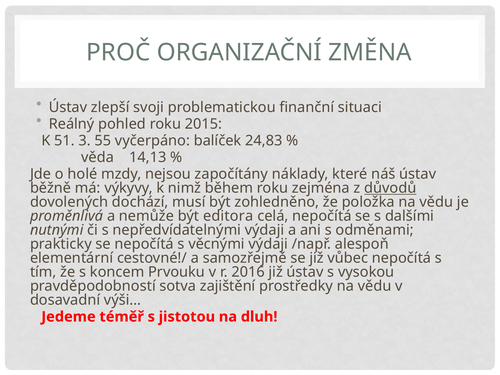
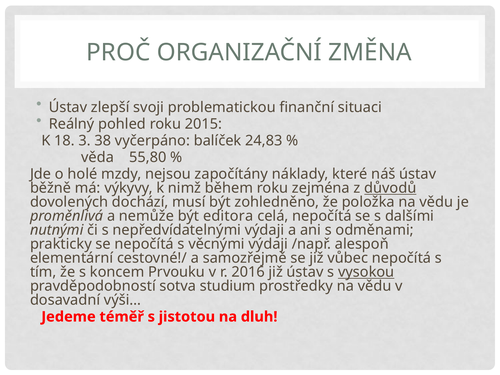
51: 51 -> 18 (64, 141)
55: 55 -> 38 (103, 141)
14,13: 14,13 -> 55,80 (148, 157)
vysokou underline: none -> present (366, 272)
zajištění: zajištění -> studium (228, 286)
